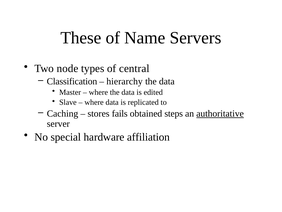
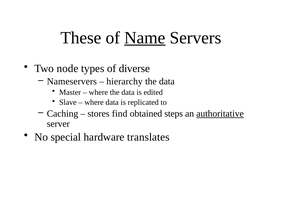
Name underline: none -> present (145, 38)
central: central -> diverse (134, 68)
Classification: Classification -> Nameservers (72, 81)
fails: fails -> find (120, 113)
affiliation: affiliation -> translates (148, 137)
